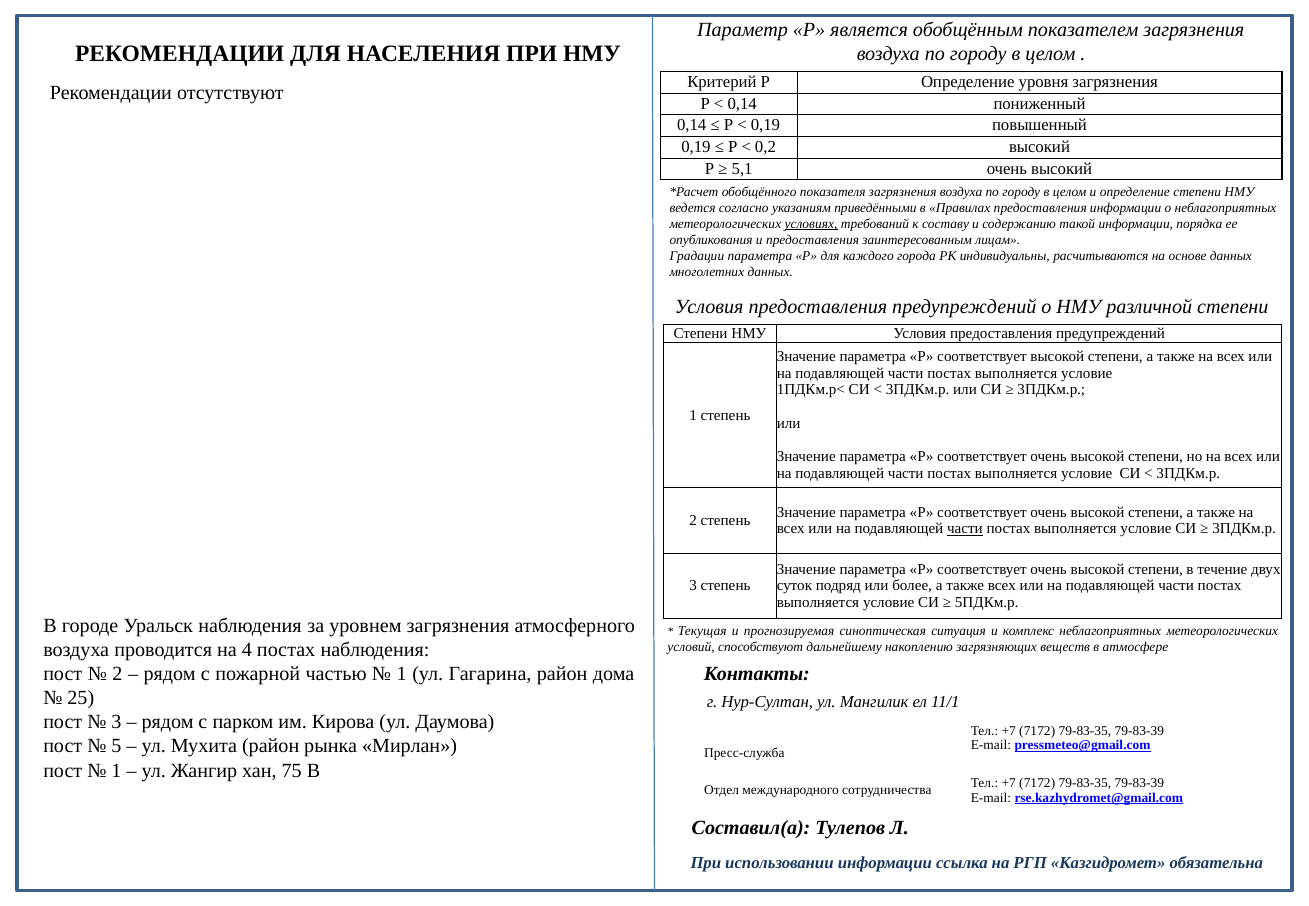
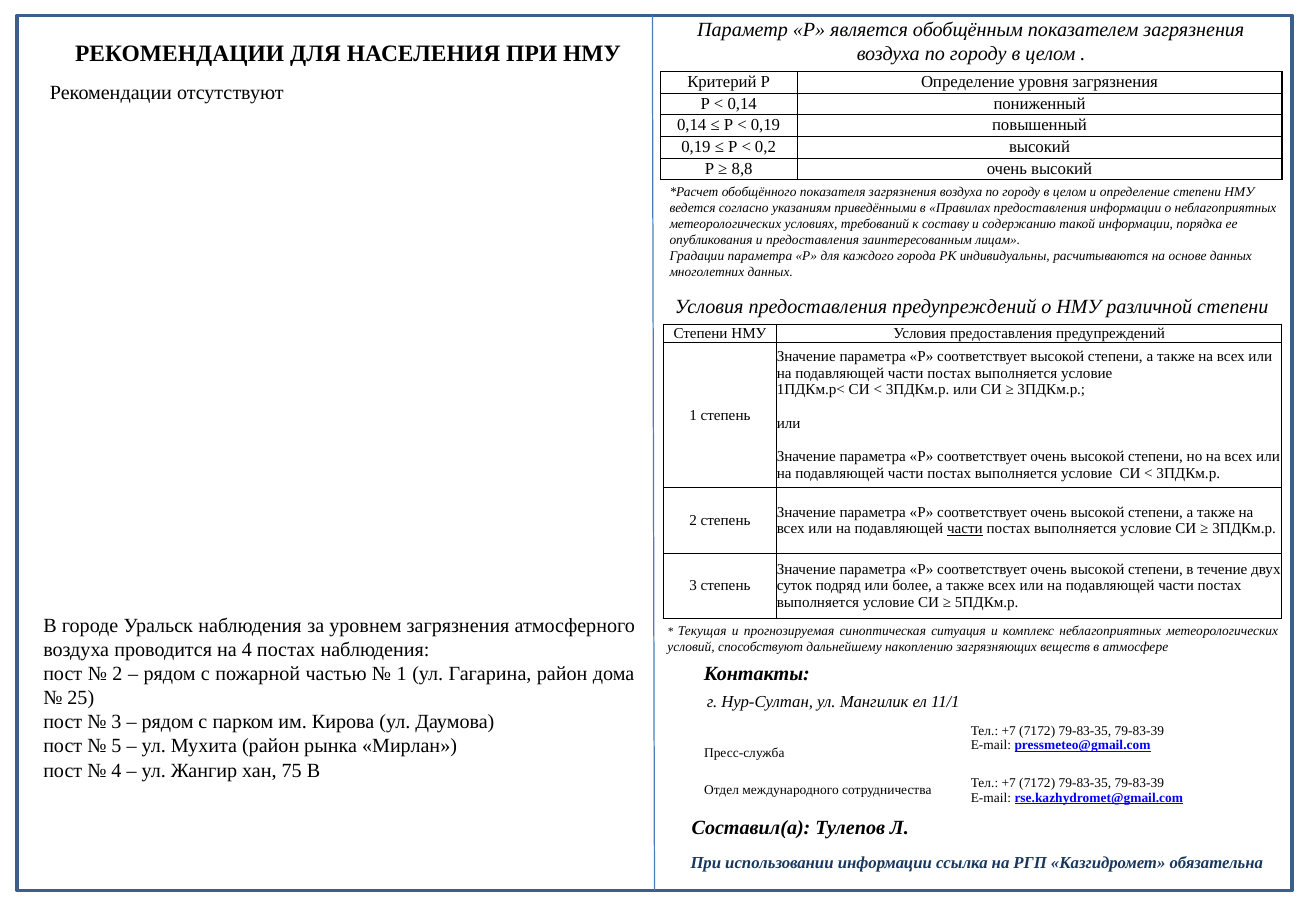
5,1: 5,1 -> 8,8 (742, 169)
условиях underline: present -> none (811, 224)
1: 1 -> 4 (116, 771)
